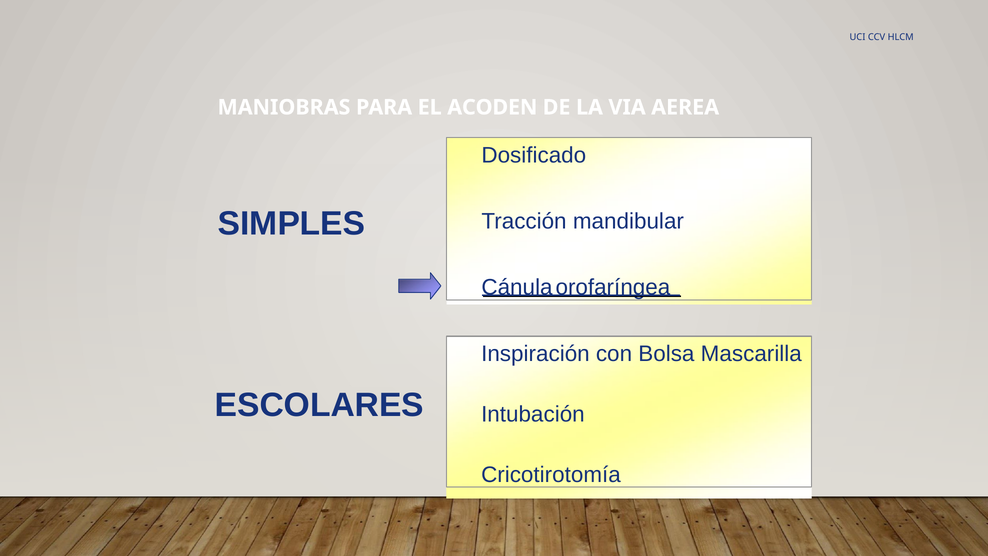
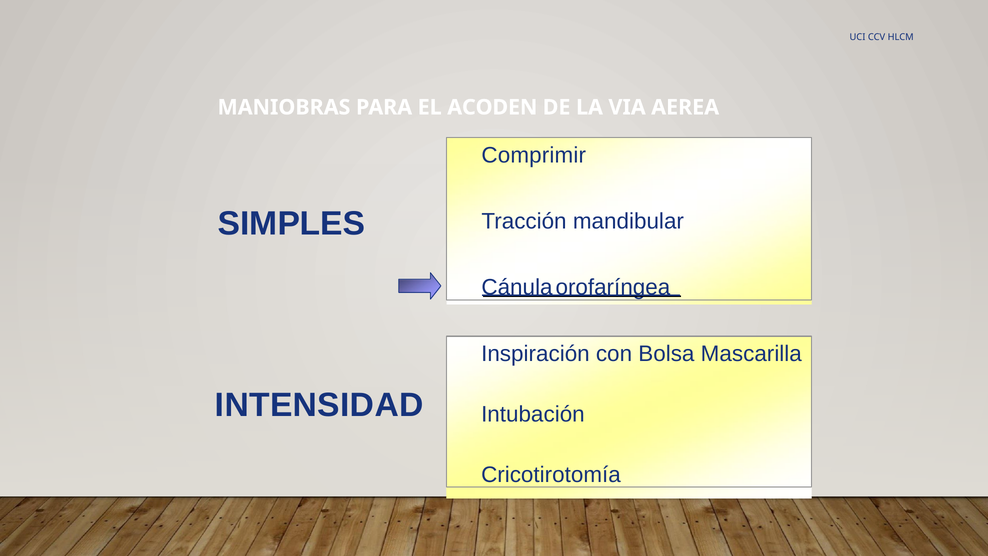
Dosificado: Dosificado -> Comprimir (534, 155)
ESCOLARES: ESCOLARES -> INTENSIDAD (319, 405)
